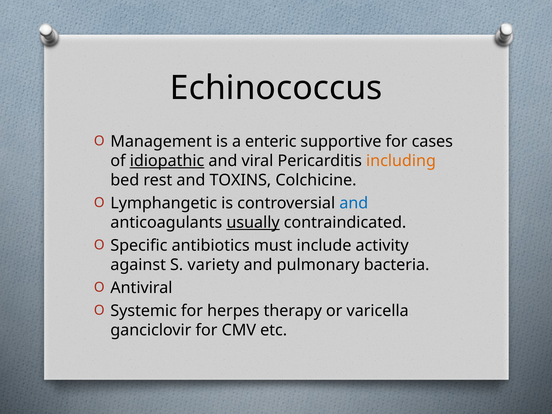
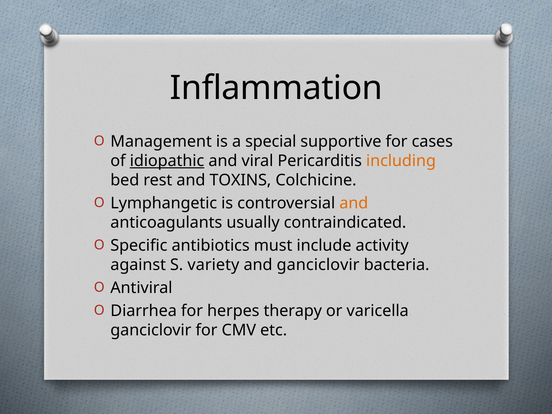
Echinococcus: Echinococcus -> Inflammation (276, 88)
enteric: enteric -> special (271, 141)
and colour: blue -> orange (354, 203)
usually underline: present -> none (253, 222)
and pulmonary: pulmonary -> ganciclovir (318, 265)
Systemic: Systemic -> Diarrhea (144, 311)
